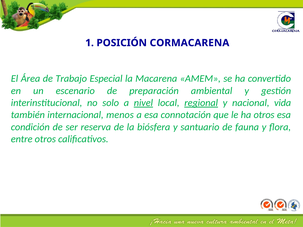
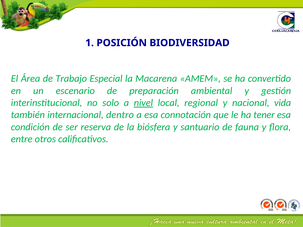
CORMACARENA: CORMACARENA -> BIODIVERSIDAD (190, 43)
regional underline: present -> none (201, 103)
menos: menos -> dentro (120, 115)
ha otros: otros -> tener (264, 115)
